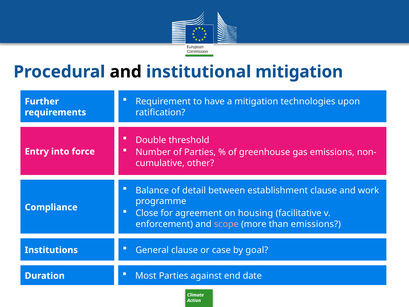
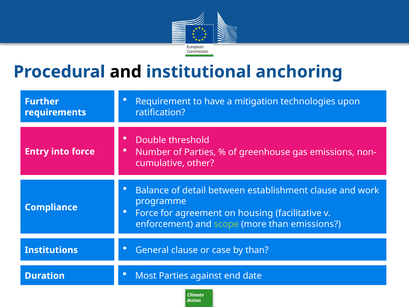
institutional mitigation: mitigation -> anchoring (299, 72)
Close: Close -> Force (147, 213)
scope colour: pink -> light green (226, 224)
by goal: goal -> than (257, 250)
